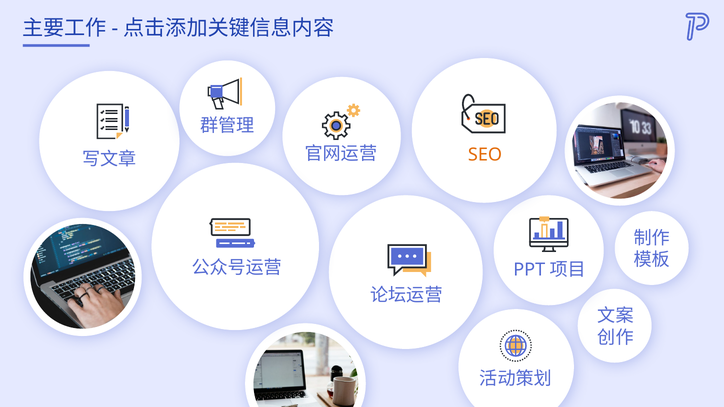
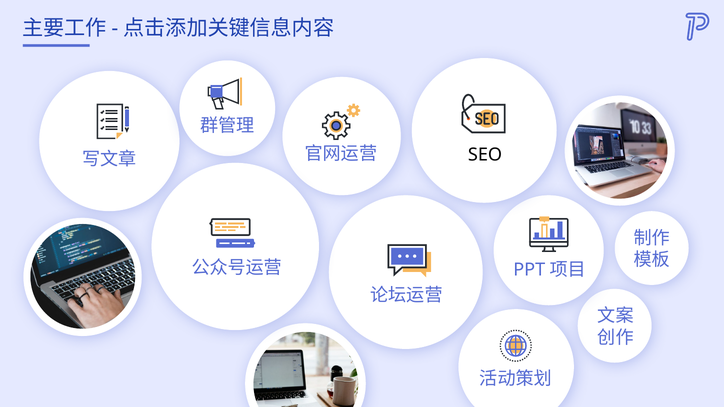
SEO colour: orange -> black (485, 155)
